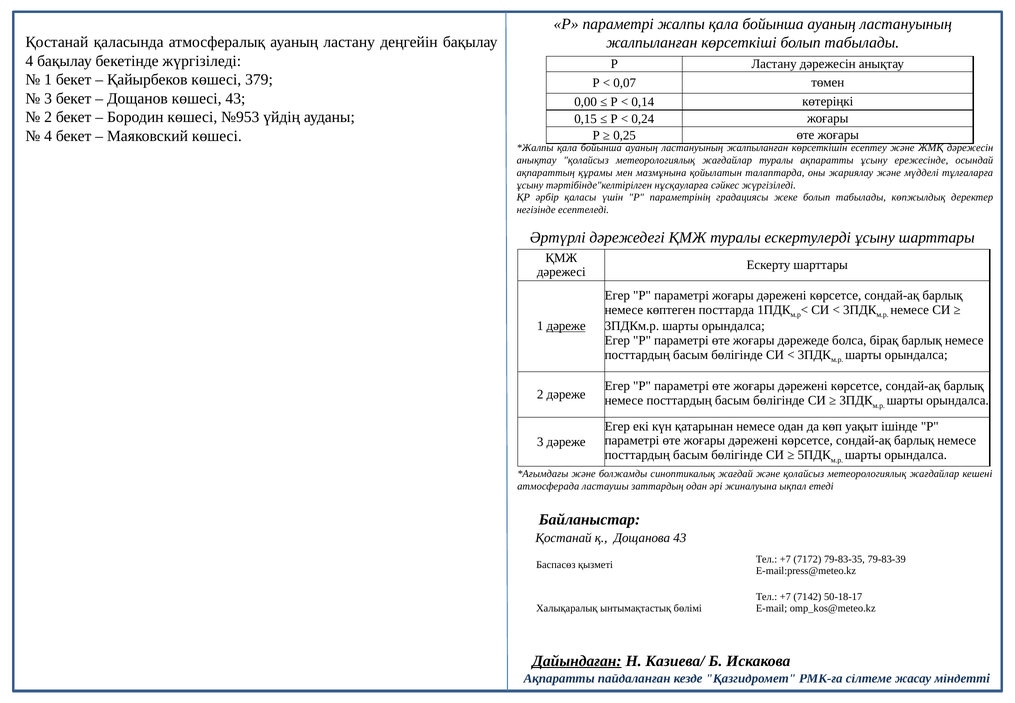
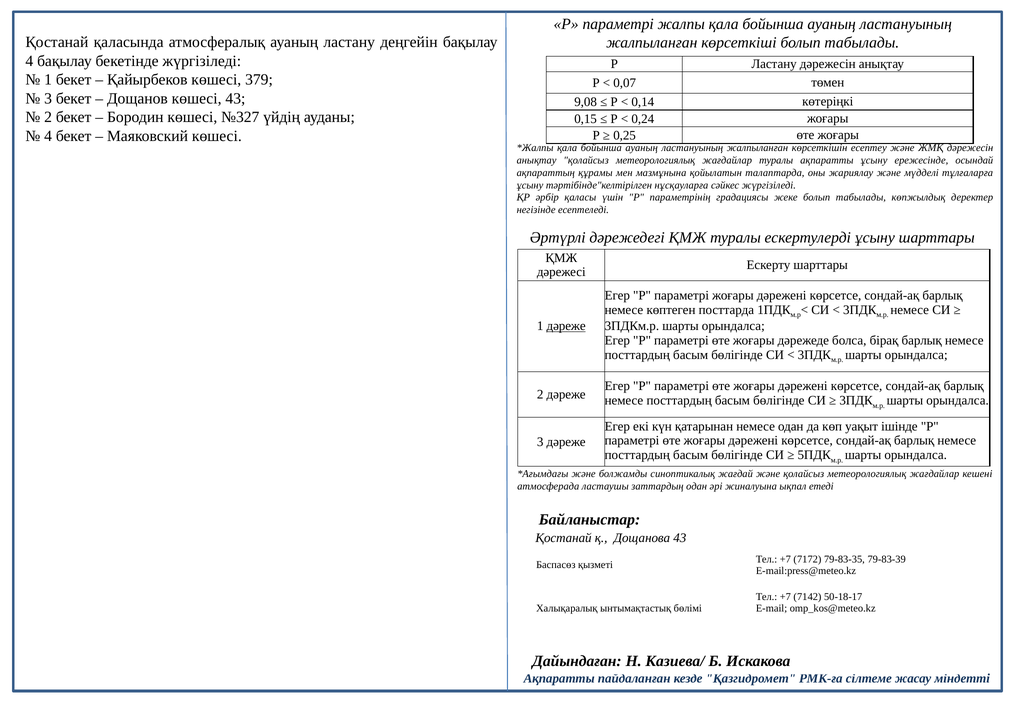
0,00: 0,00 -> 9,08 (586, 102)
№953: №953 -> №327 (240, 117)
Дайындаған underline: present -> none (577, 661)
